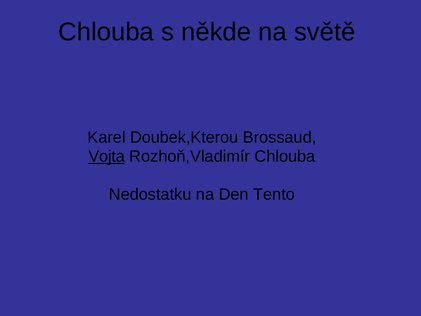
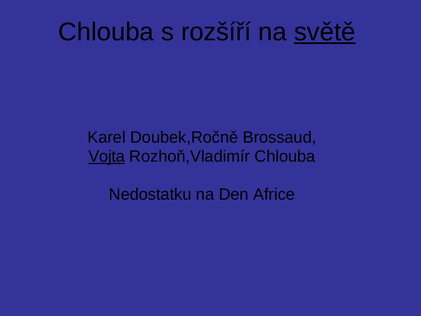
někde: někde -> rozšíří (216, 32)
světě underline: none -> present (325, 32)
Doubek,Kterou: Doubek,Kterou -> Doubek,Ročně (184, 137)
Tento: Tento -> Africe (274, 194)
